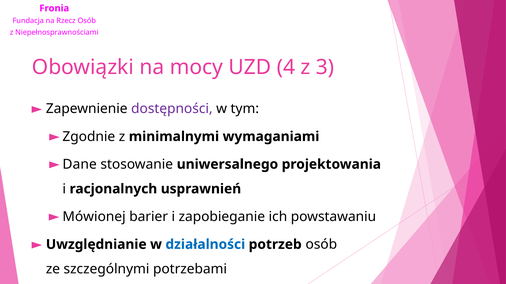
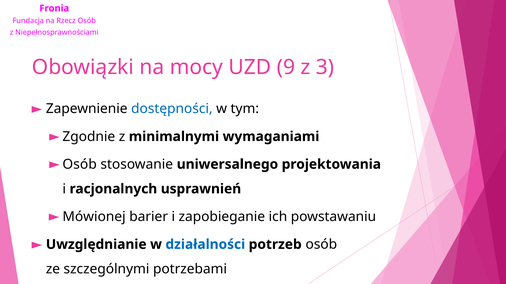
4: 4 -> 9 (286, 67)
dostępności colour: purple -> blue (172, 109)
Dane: Dane -> Osób (80, 165)
